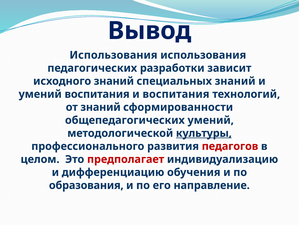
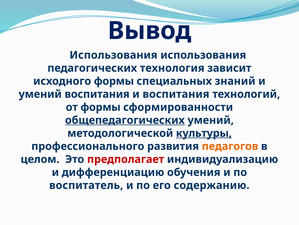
разработки: разработки -> технология (172, 68)
исходного знаний: знаний -> формы (114, 81)
от знаний: знаний -> формы (101, 107)
общепедагогических underline: none -> present (125, 120)
педагогов colour: red -> orange (230, 146)
образования: образования -> воспитатель (86, 185)
направление: направление -> содержанию (212, 185)
